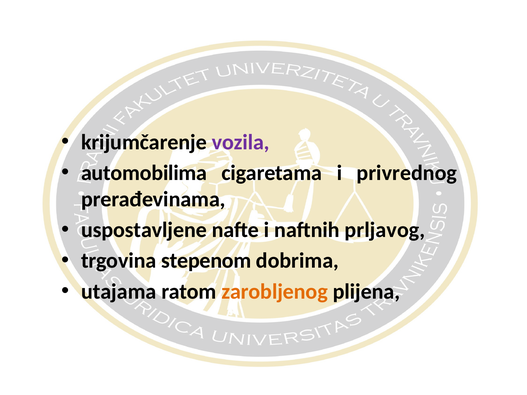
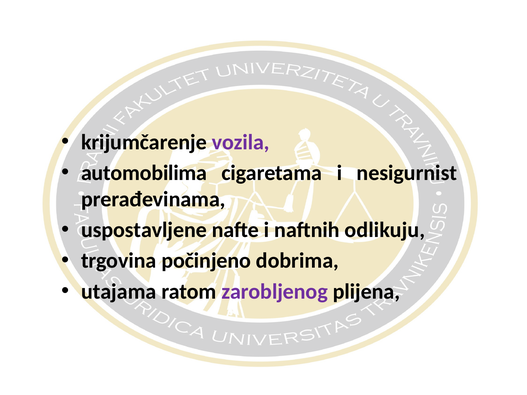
privrednog: privrednog -> nesigurnist (407, 173)
prljavog: prljavog -> odlikuju (385, 230)
stepenom: stepenom -> počinjeno (206, 261)
zarobljenog colour: orange -> purple (275, 292)
